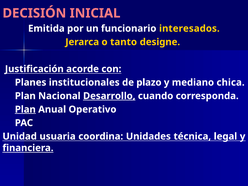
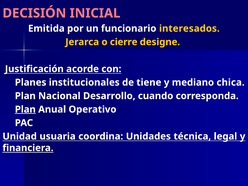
tanto: tanto -> cierre (124, 42)
plazo: plazo -> tiene (149, 82)
Desarrollo underline: present -> none (109, 96)
